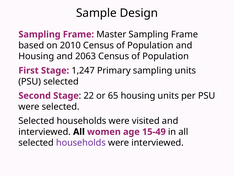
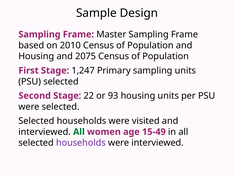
2063: 2063 -> 2075 (86, 56)
65: 65 -> 93 (113, 95)
All colour: black -> green (79, 131)
